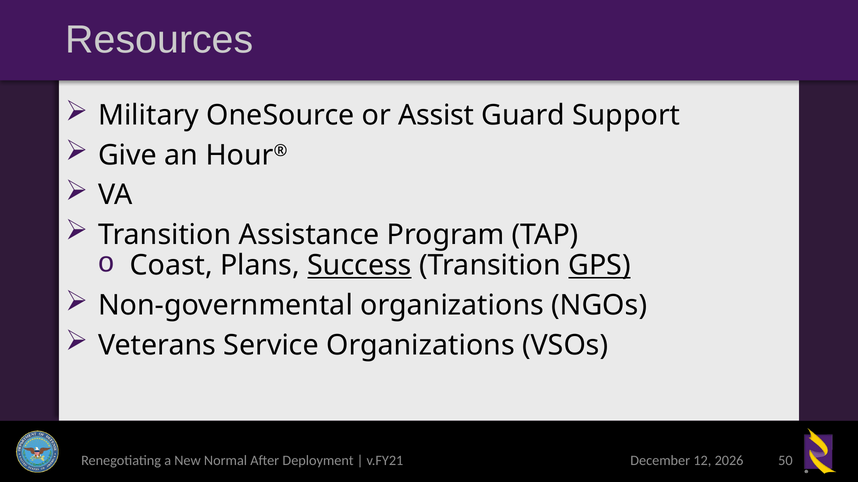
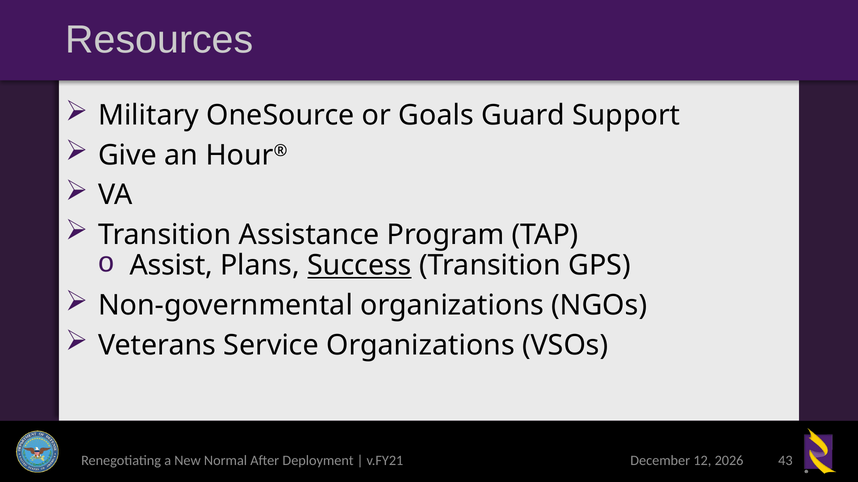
Assist: Assist -> Goals (436, 115)
Coast: Coast -> Assist (171, 266)
GPS underline: present -> none (600, 266)
50: 50 -> 43 (785, 461)
